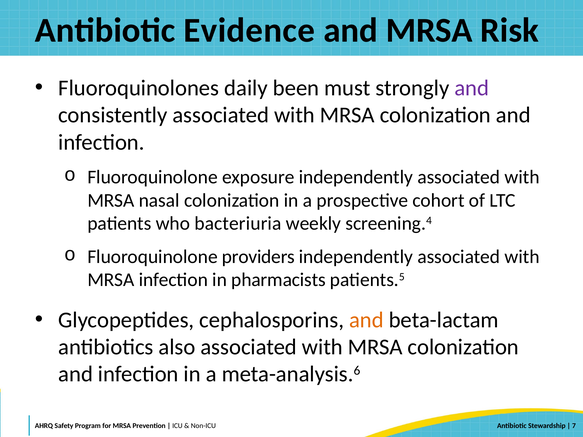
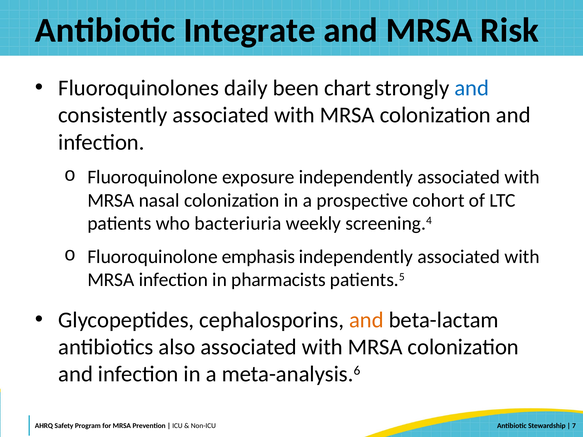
Evidence: Evidence -> Integrate (249, 30)
must: must -> chart (348, 88)
and colour: purple -> blue (472, 88)
providers: providers -> emphasis (258, 257)
